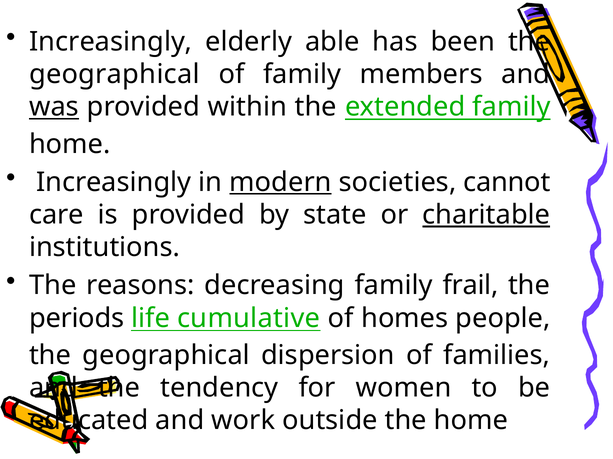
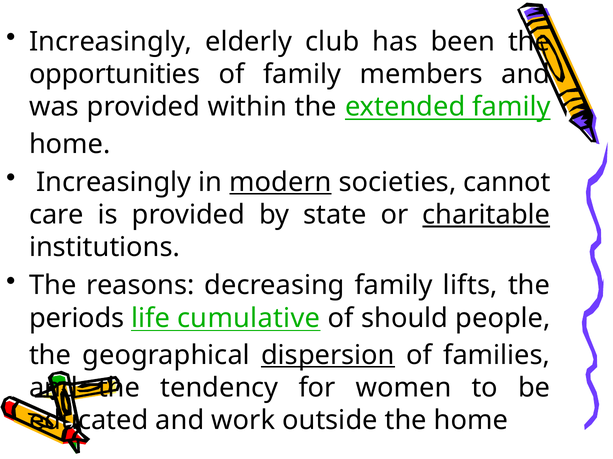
able: able -> club (332, 42)
geographical: geographical -> opportunities (115, 74)
was underline: present -> none (54, 107)
frail: frail -> lifts (470, 286)
homes: homes -> should (405, 319)
dispersion underline: none -> present (328, 356)
